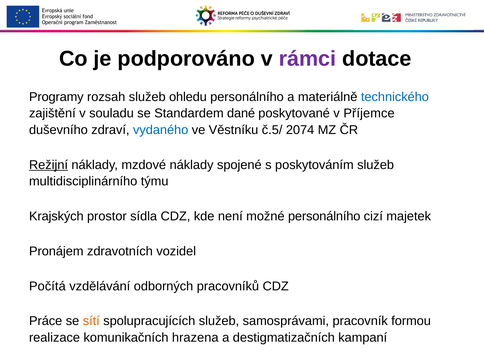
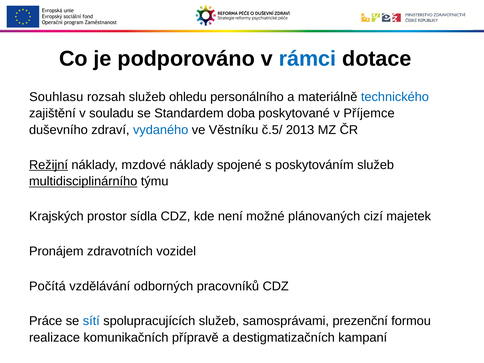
rámci colour: purple -> blue (308, 59)
Programy: Programy -> Souhlasu (56, 97)
dané: dané -> doba (241, 113)
2074: 2074 -> 2013 (300, 130)
multidisciplinárního underline: none -> present (83, 181)
možné personálního: personálního -> plánovaných (324, 216)
sítí colour: orange -> blue (91, 321)
pracovník: pracovník -> prezenční (360, 321)
hrazena: hrazena -> přípravě (195, 338)
